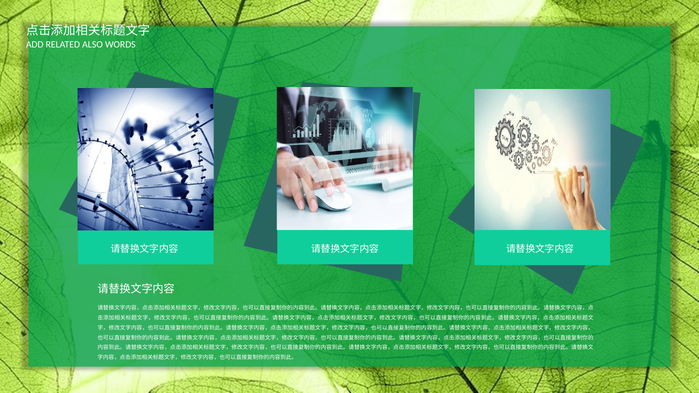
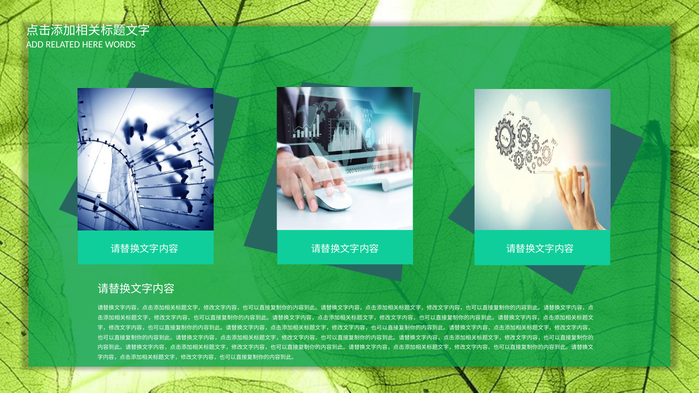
ALSO: ALSO -> HERE (93, 45)
